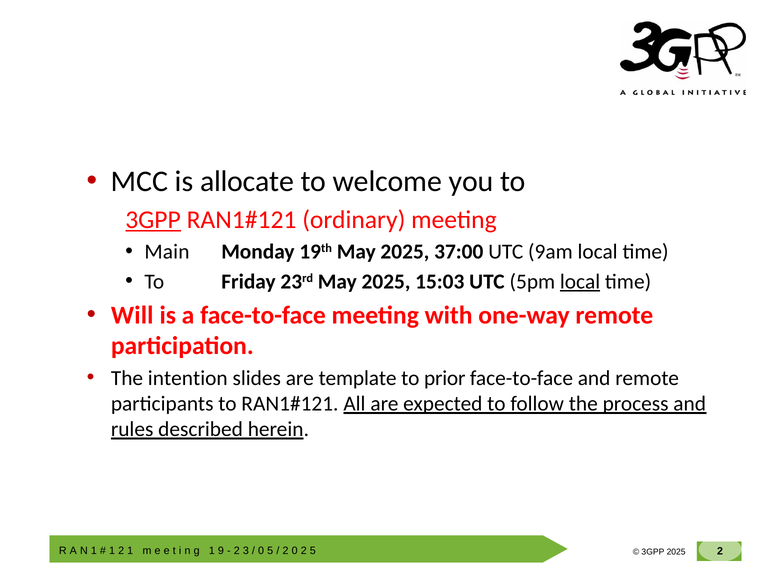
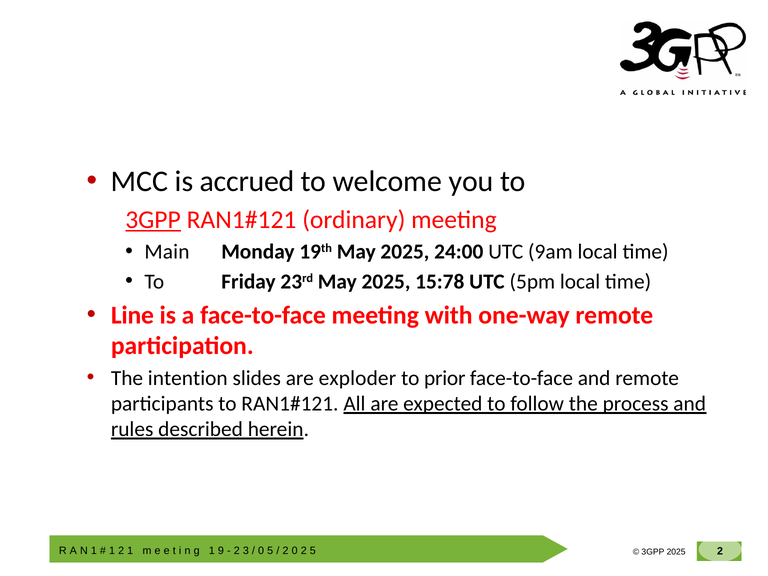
allocate: allocate -> accrued (247, 181)
37:00: 37:00 -> 24:00 (459, 252)
15:03: 15:03 -> 15:78 (440, 282)
local underline: present -> none (580, 282)
Will: Will -> Line (132, 315)
template: template -> exploder (357, 378)
